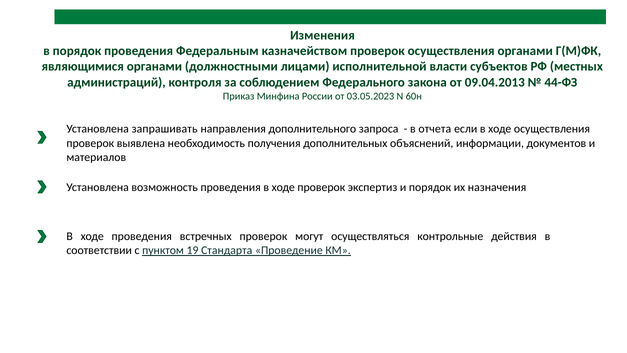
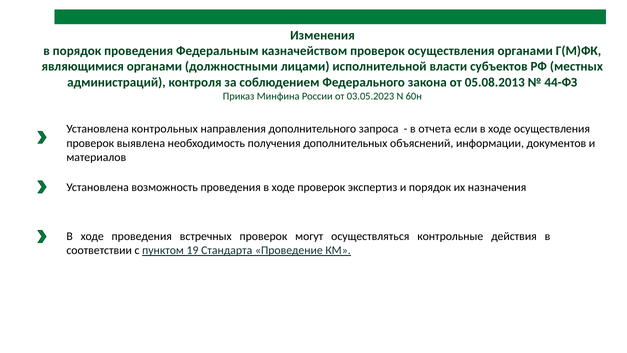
09.04.2013: 09.04.2013 -> 05.08.2013 (495, 82)
запрашивать: запрашивать -> контрольных (165, 129)
